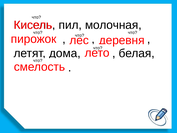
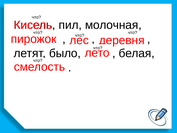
дома: дома -> было (65, 53)
